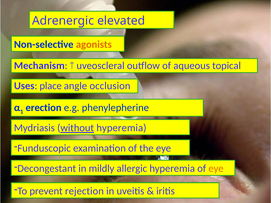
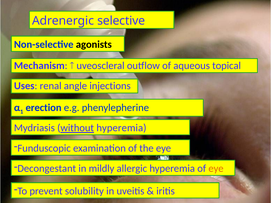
elevated: elevated -> selective (121, 21)
agonists colour: orange -> black (94, 45)
place: place -> renal (51, 86)
occlusion: occlusion -> injections (110, 86)
rejection: rejection -> solubility (84, 191)
